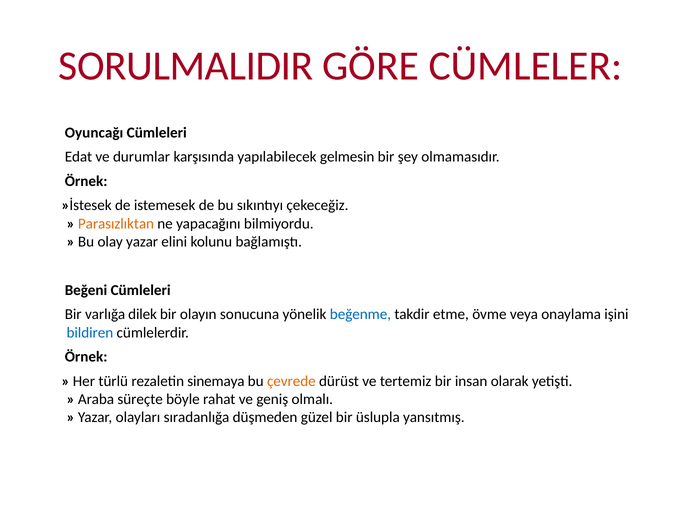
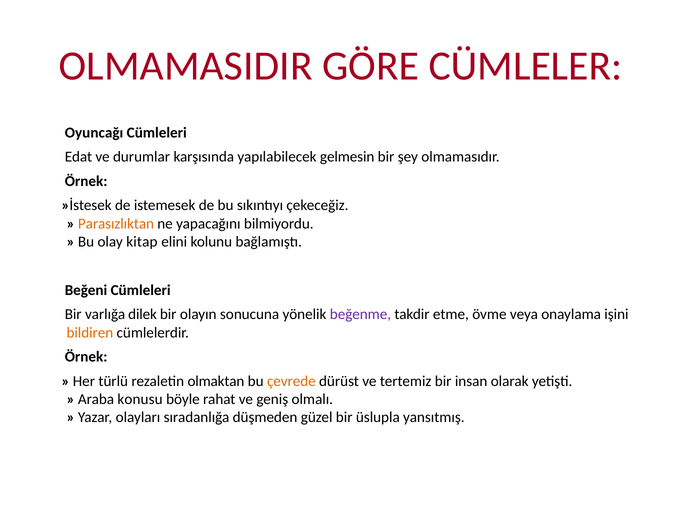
SORULMALIDIR: SORULMALIDIR -> OLMAMASIDIR (186, 66)
olay yazar: yazar -> kitap (142, 242)
beğenme colour: blue -> purple (360, 315)
bildiren colour: blue -> orange (90, 333)
sinemaya: sinemaya -> olmaktan (216, 381)
süreçte: süreçte -> konusu (140, 400)
